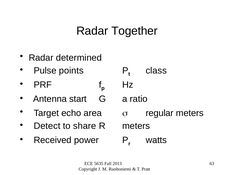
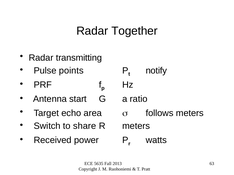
determined: determined -> transmitting (79, 58)
class: class -> notify (156, 71)
regular: regular -> follows (160, 113)
Detect: Detect -> Switch (47, 126)
